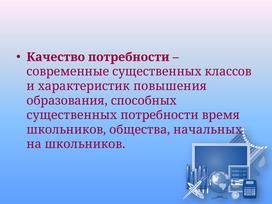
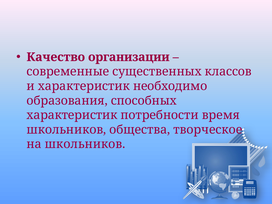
Качество потребности: потребности -> организации (129, 57)
повышения: повышения -> необходимо (170, 86)
существенных: существенных -> характеристик (72, 115)
начальных: начальных -> творческое (208, 130)
